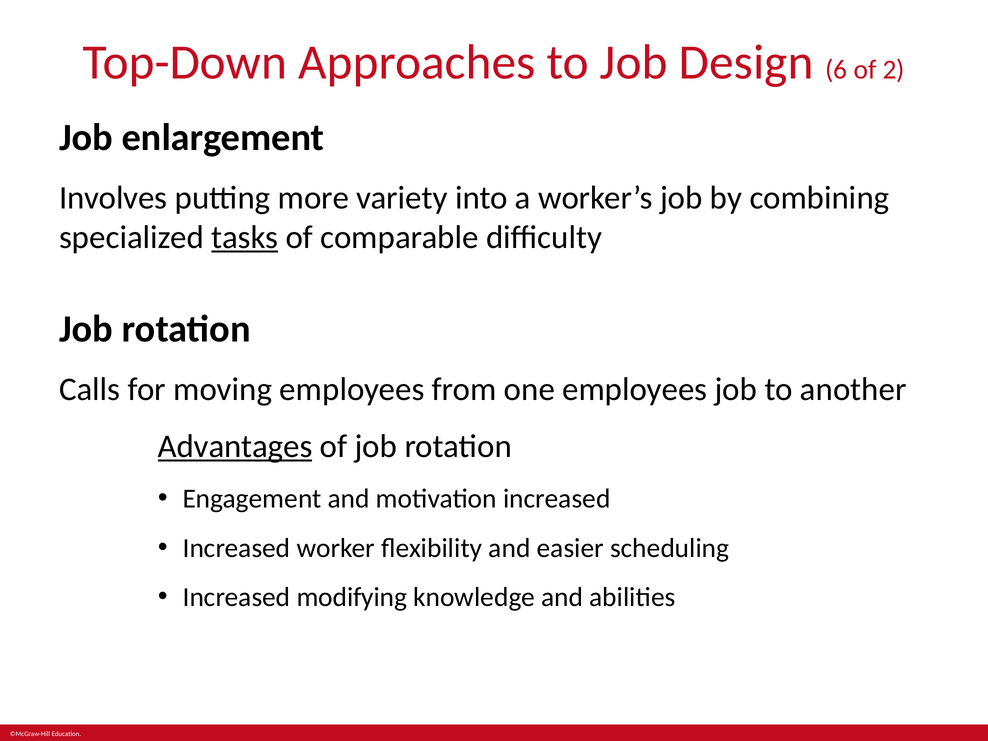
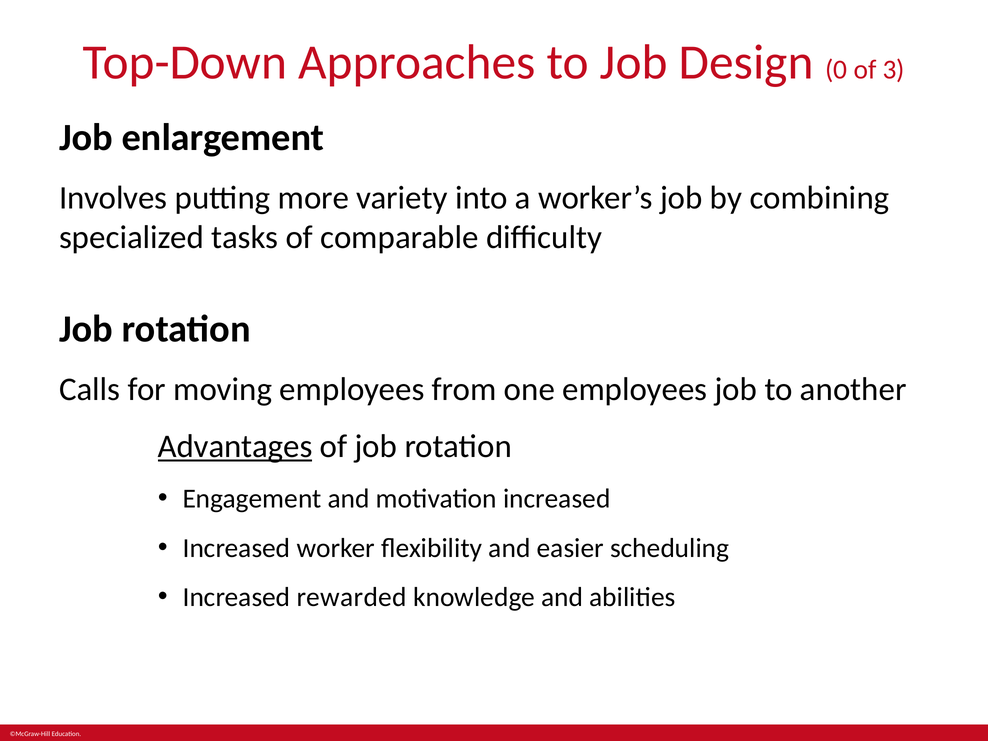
6: 6 -> 0 (836, 70)
2: 2 -> 3 (894, 70)
tasks underline: present -> none (245, 237)
modifying: modifying -> rewarded (352, 597)
